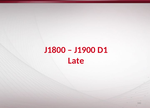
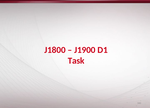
Late: Late -> Task (76, 61)
